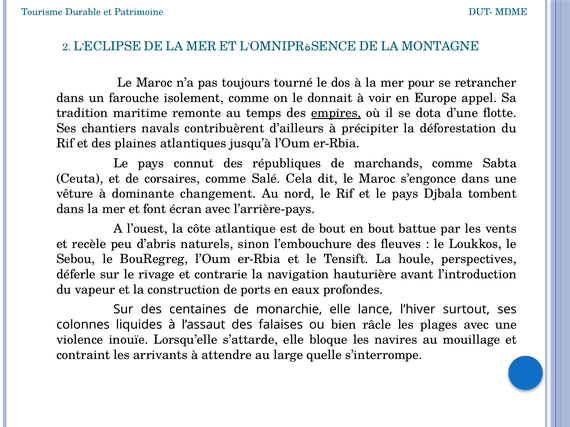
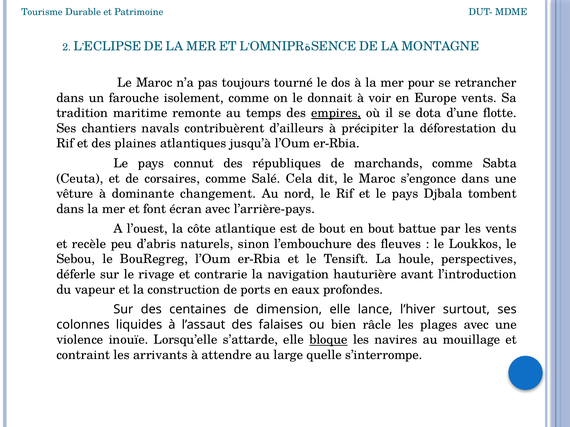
Europe appel: appel -> vents (479, 98)
monarchie: monarchie -> dimension (289, 310)
bloque underline: none -> present (328, 340)
